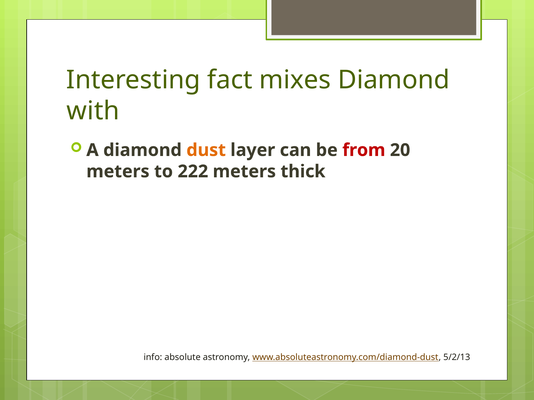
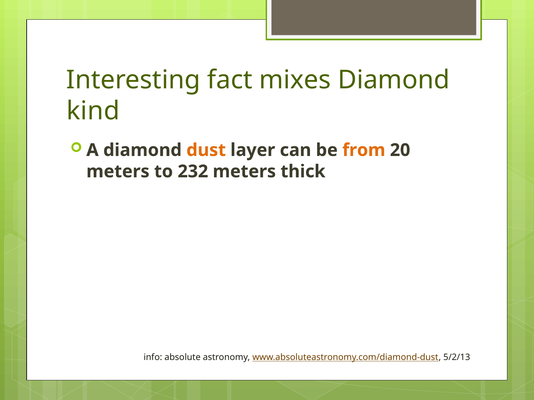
with: with -> kind (93, 111)
from colour: red -> orange (364, 150)
222: 222 -> 232 (193, 172)
